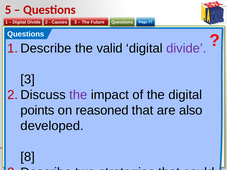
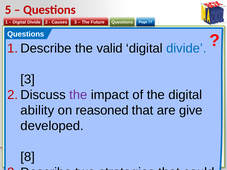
divide colour: purple -> blue (186, 48)
points: points -> ability (37, 110)
also: also -> give (191, 110)
